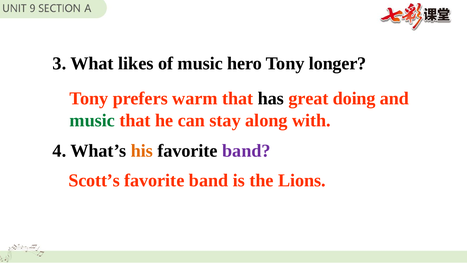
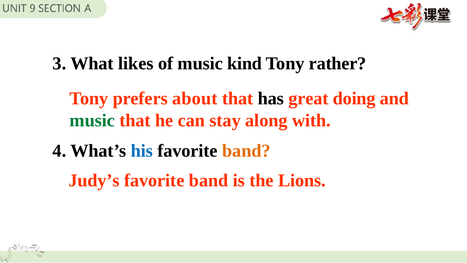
hero: hero -> kind (245, 64)
longer: longer -> rather (338, 64)
warm: warm -> about (195, 99)
his colour: orange -> blue (142, 151)
band colour: purple -> orange (246, 151)
Scott’s: Scott’s -> Judy’s (94, 180)
